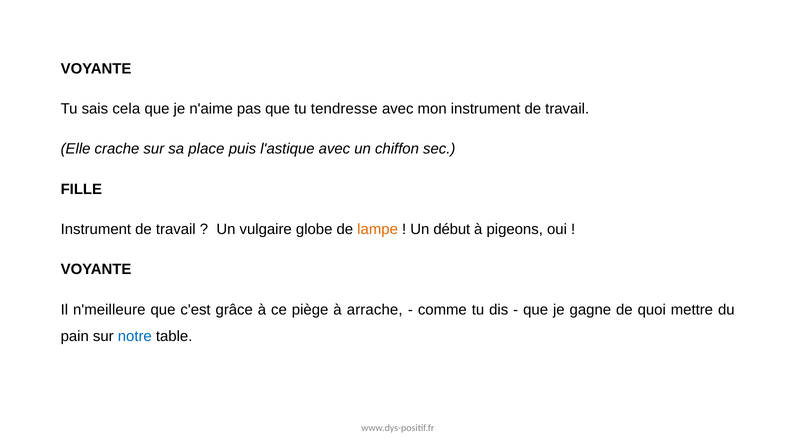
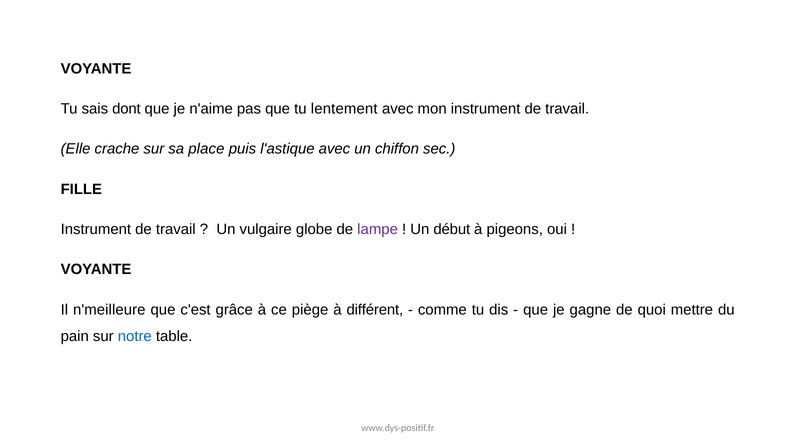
cela: cela -> dont (126, 109)
tendresse: tendresse -> lentement (344, 109)
lampe colour: orange -> purple (378, 229)
arrache: arrache -> différent (375, 310)
